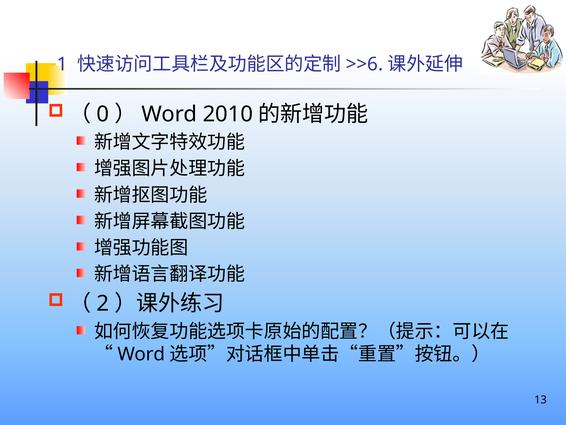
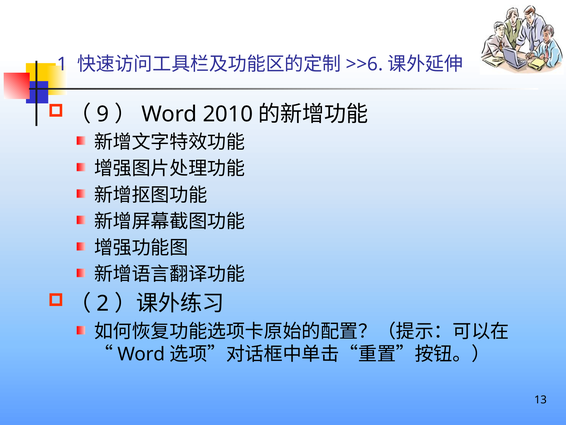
0: 0 -> 9 (103, 114)
